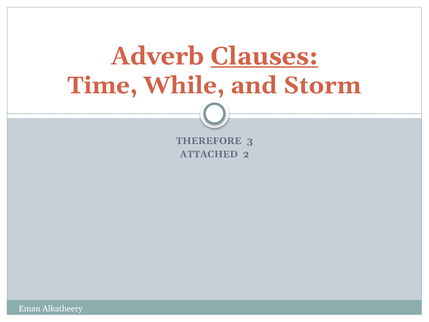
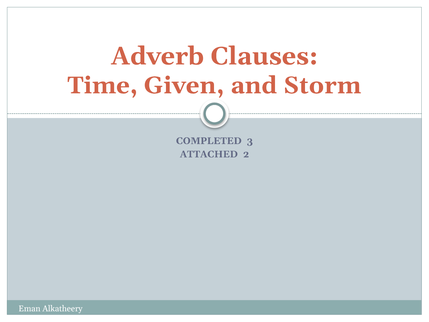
Clauses underline: present -> none (264, 56)
While: While -> Given (184, 85)
THEREFORE: THEREFORE -> COMPLETED (209, 141)
